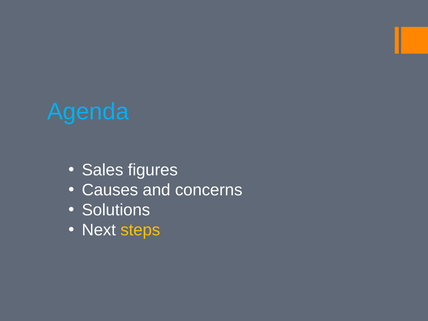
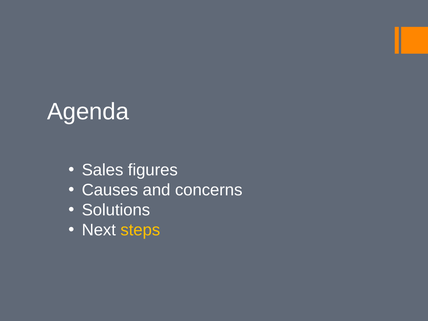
Agenda colour: light blue -> white (88, 112)
